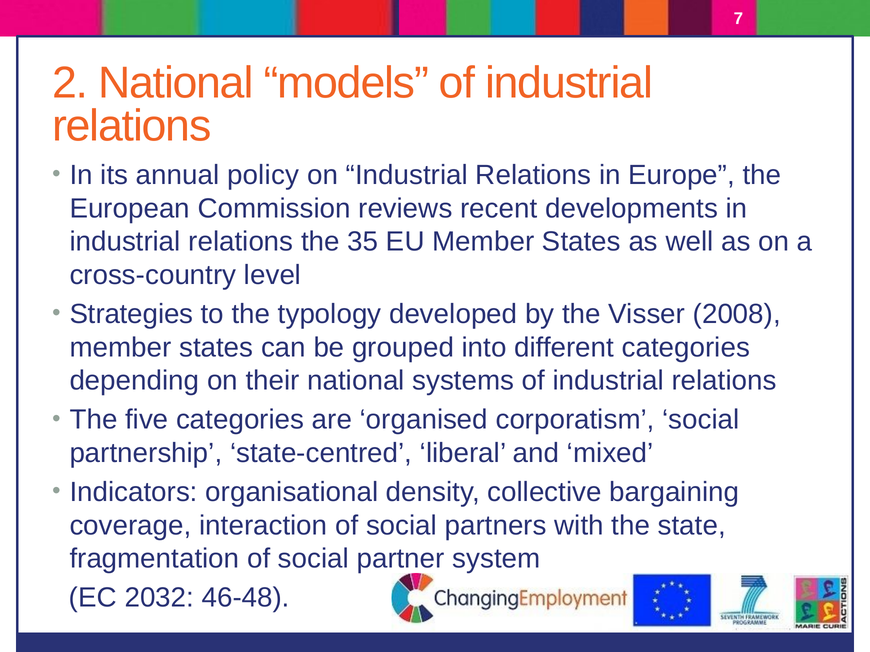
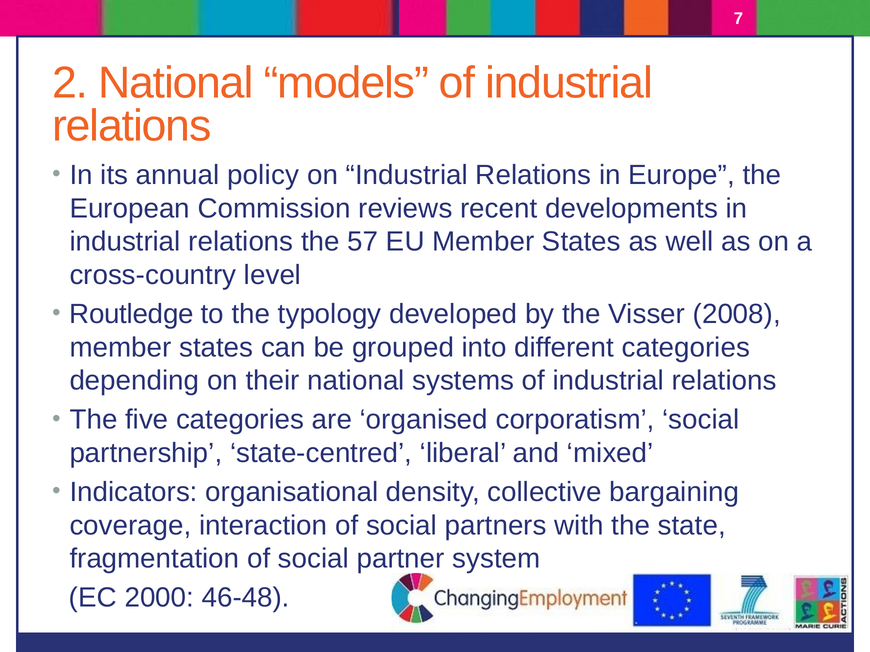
35: 35 -> 57 (363, 242)
Strategies: Strategies -> Routledge (131, 314)
2032: 2032 -> 2000 (159, 598)
